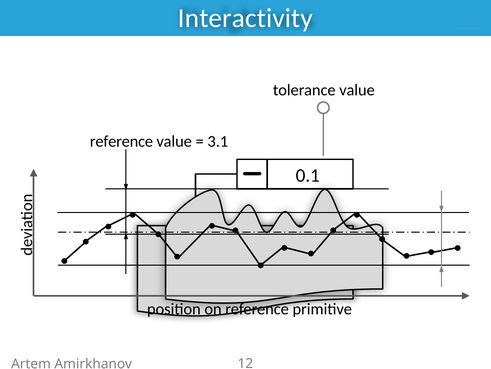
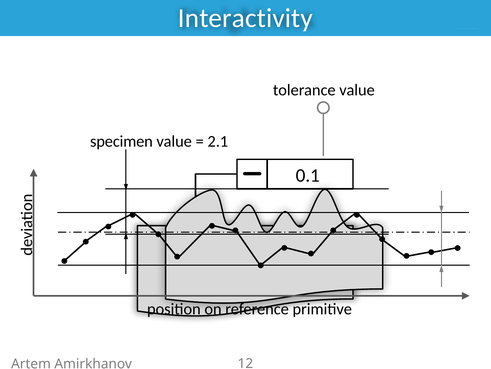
reference: reference -> specimen (121, 141)
3.1: 3.1 -> 2.1 (218, 141)
